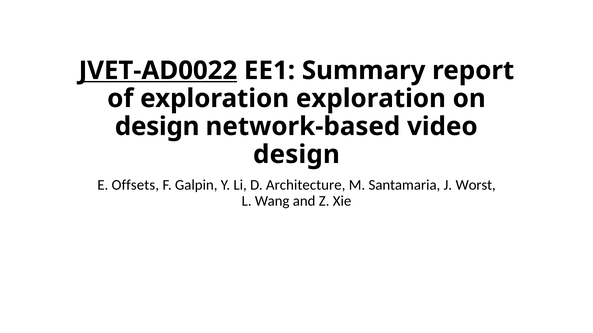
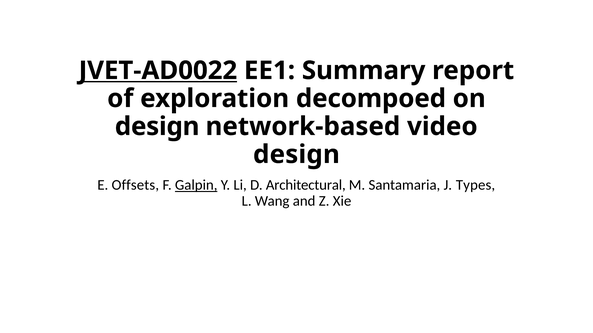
exploration exploration: exploration -> decompoed (371, 99)
Galpin underline: none -> present (196, 185)
Architecture: Architecture -> Architectural (306, 185)
Worst: Worst -> Types (476, 185)
